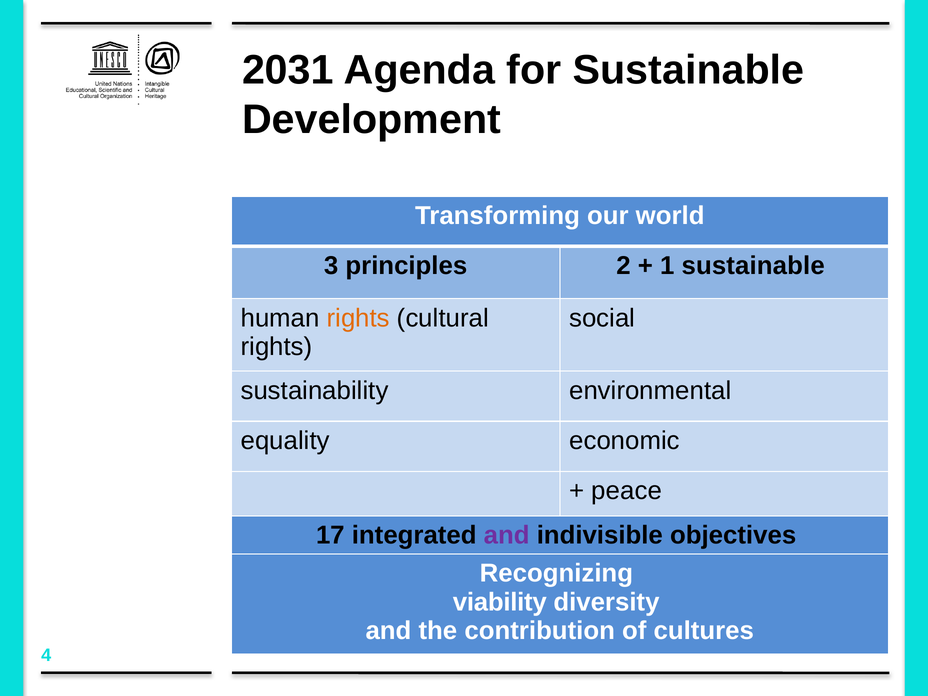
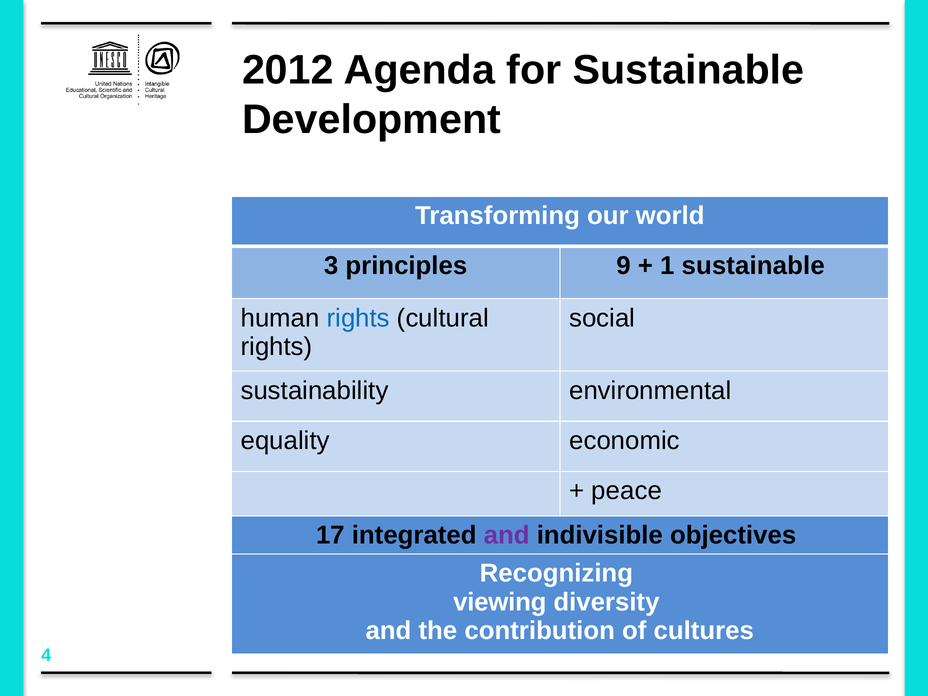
2031: 2031 -> 2012 (288, 70)
2: 2 -> 9 (623, 266)
rights colour: orange -> blue (358, 318)
viability: viability -> viewing (500, 602)
